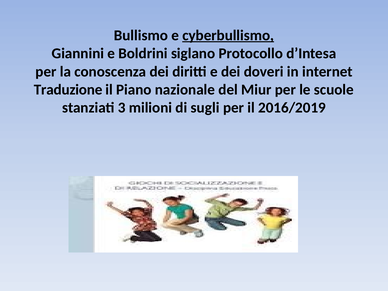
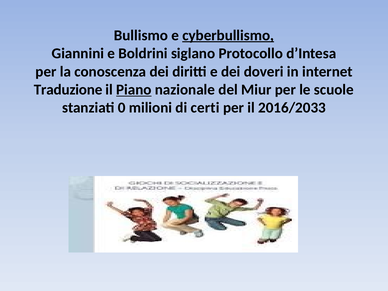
Piano underline: none -> present (134, 90)
3: 3 -> 0 (122, 108)
sugli: sugli -> certi (205, 108)
2016/2019: 2016/2019 -> 2016/2033 (292, 108)
